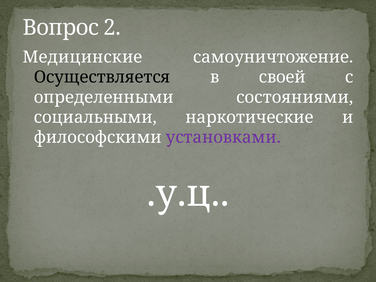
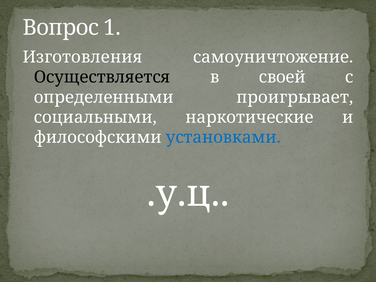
2: 2 -> 1 (112, 28)
Медицинские: Медицинские -> Изготовления (82, 57)
состояниями: состояниями -> проигрывает (295, 97)
установками colour: purple -> blue (223, 137)
